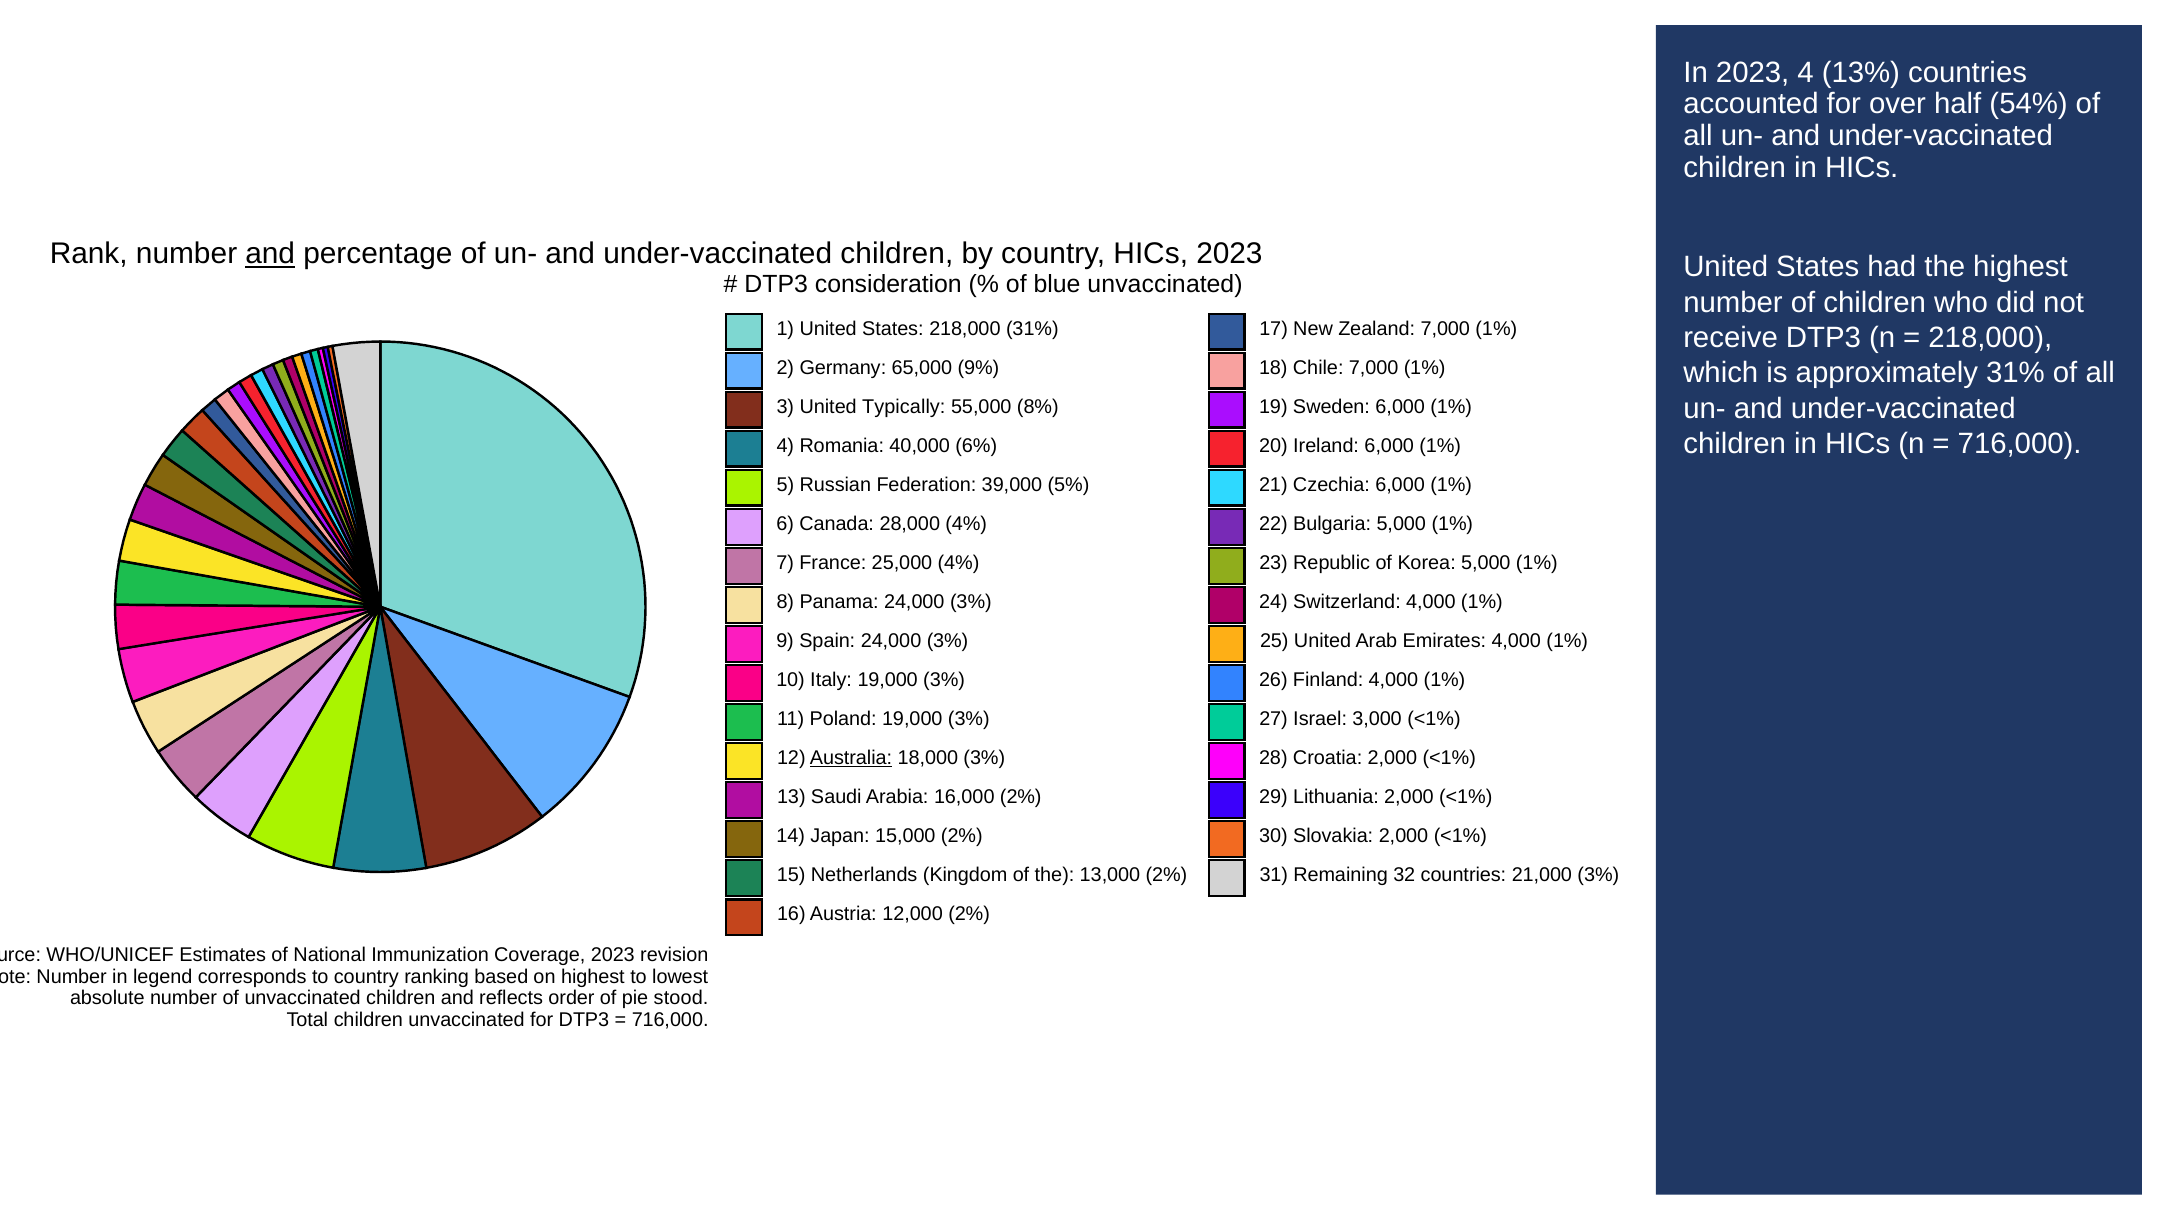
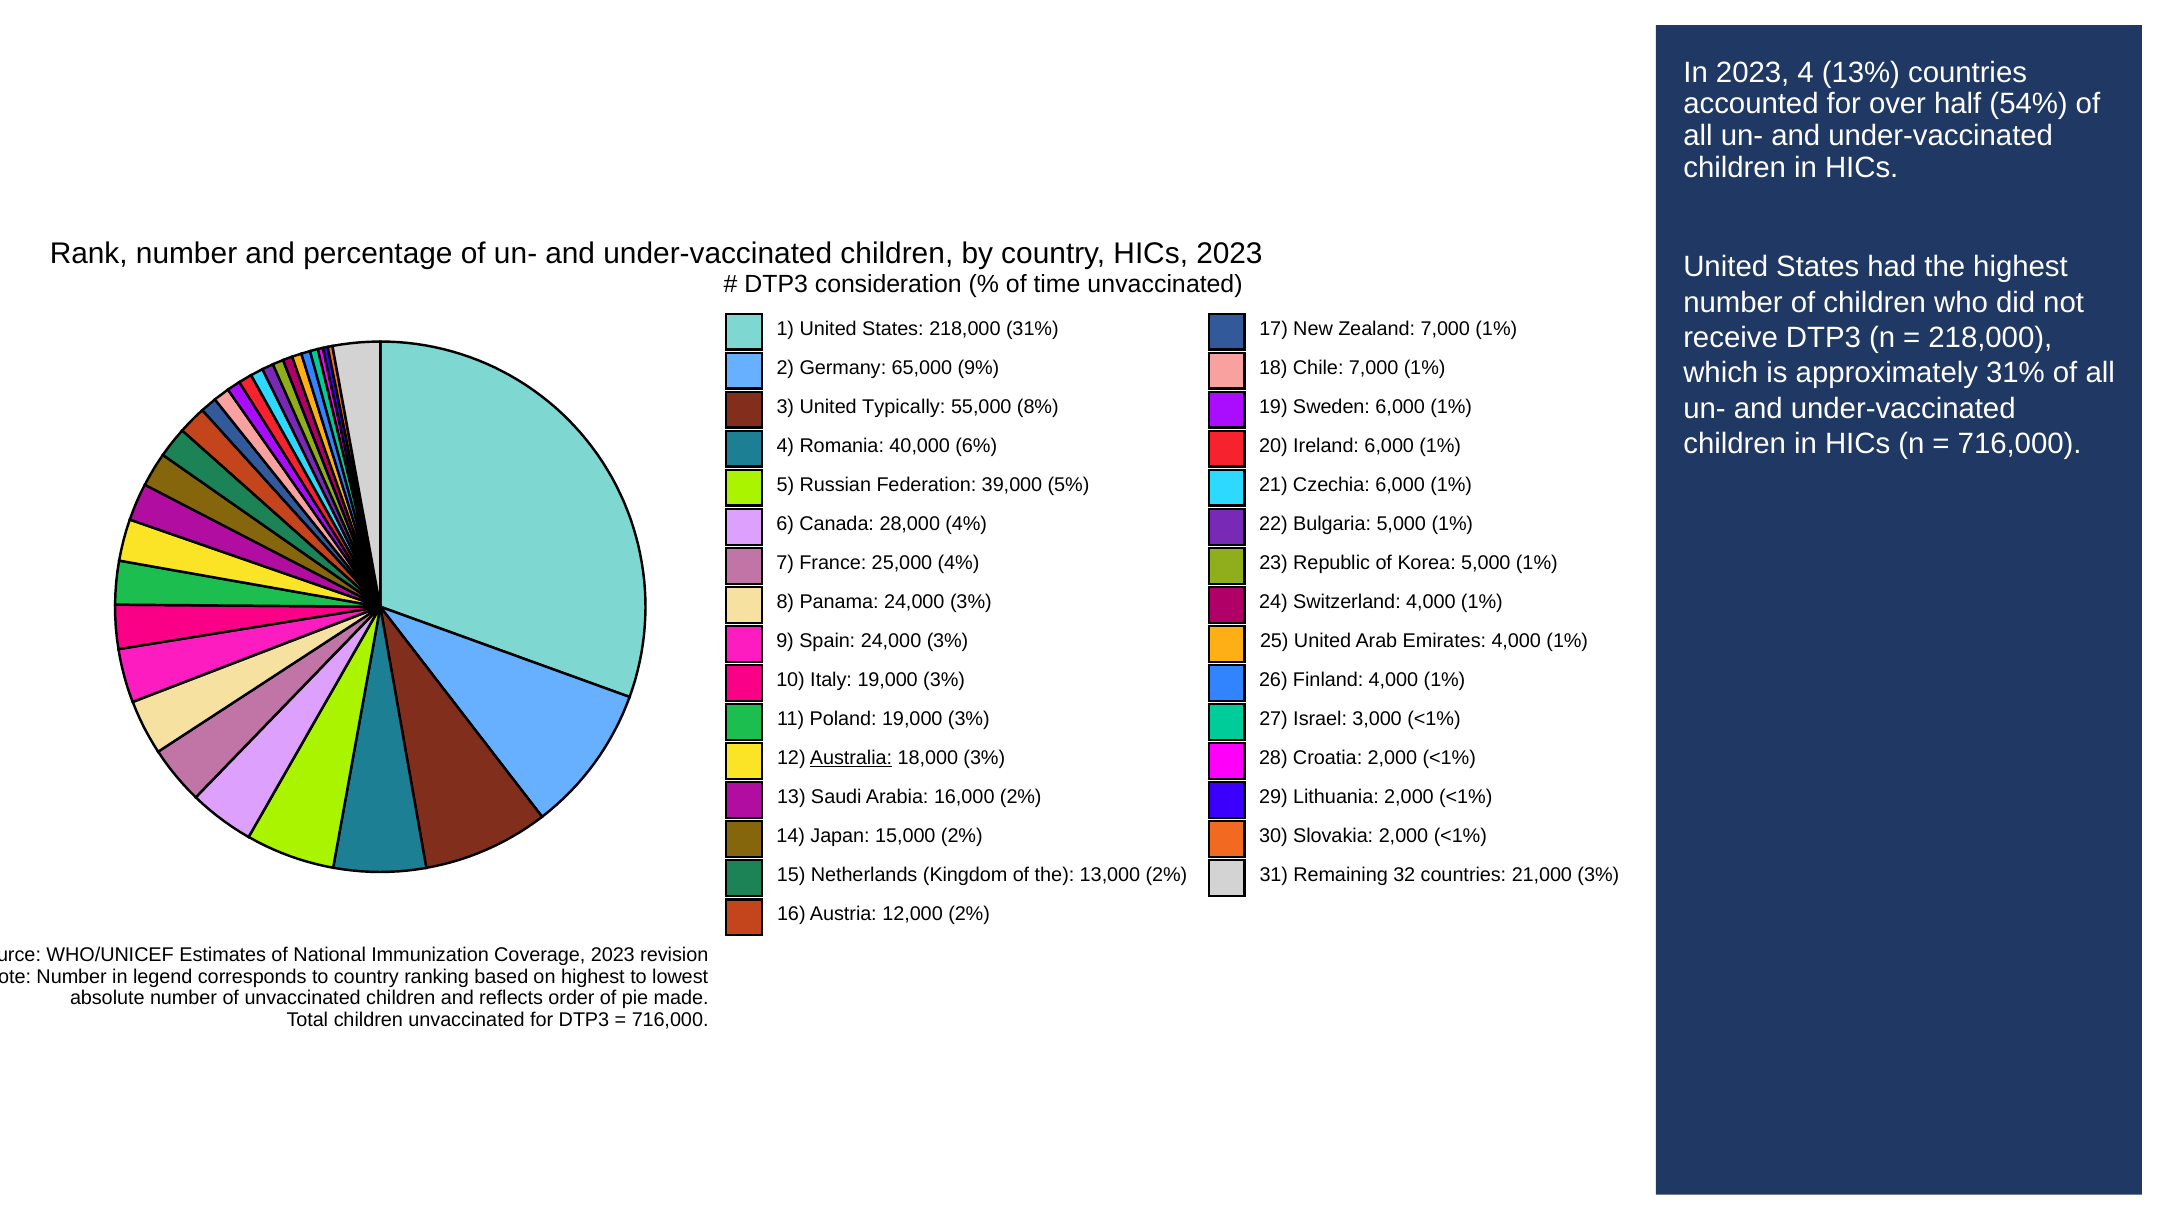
and underline: present -> none (270, 254)
blue: blue -> time (1057, 285)
stood: stood -> made (681, 998)
